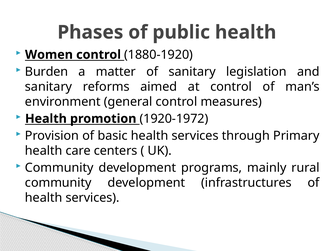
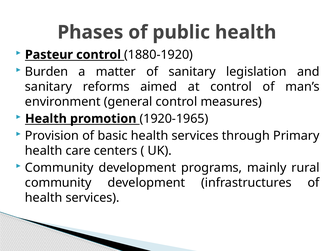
Women: Women -> Pasteur (49, 55)
1920-1972: 1920-1972 -> 1920-1965 (174, 118)
